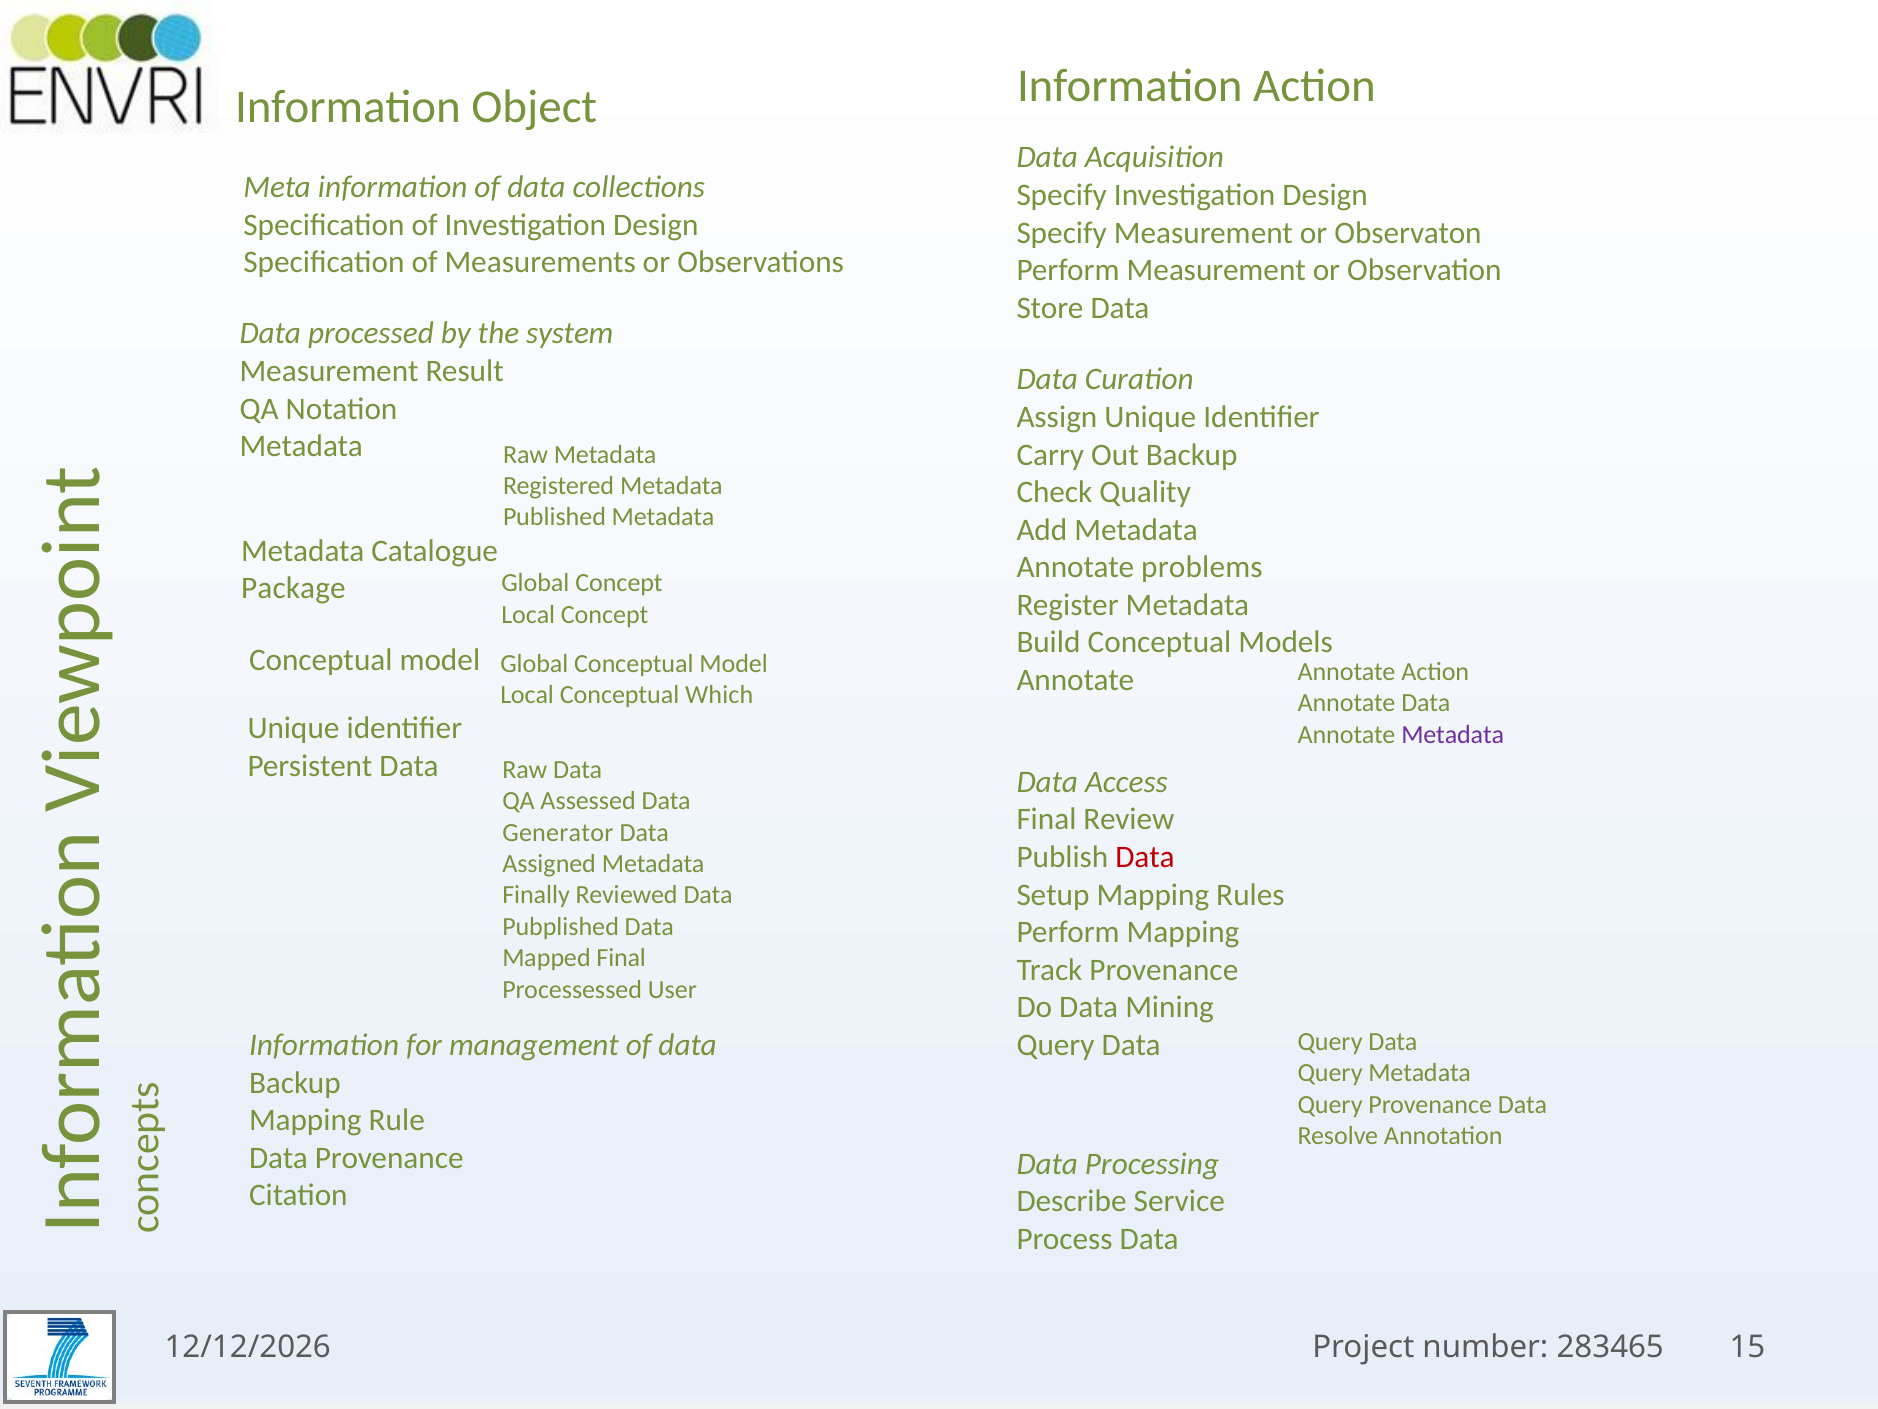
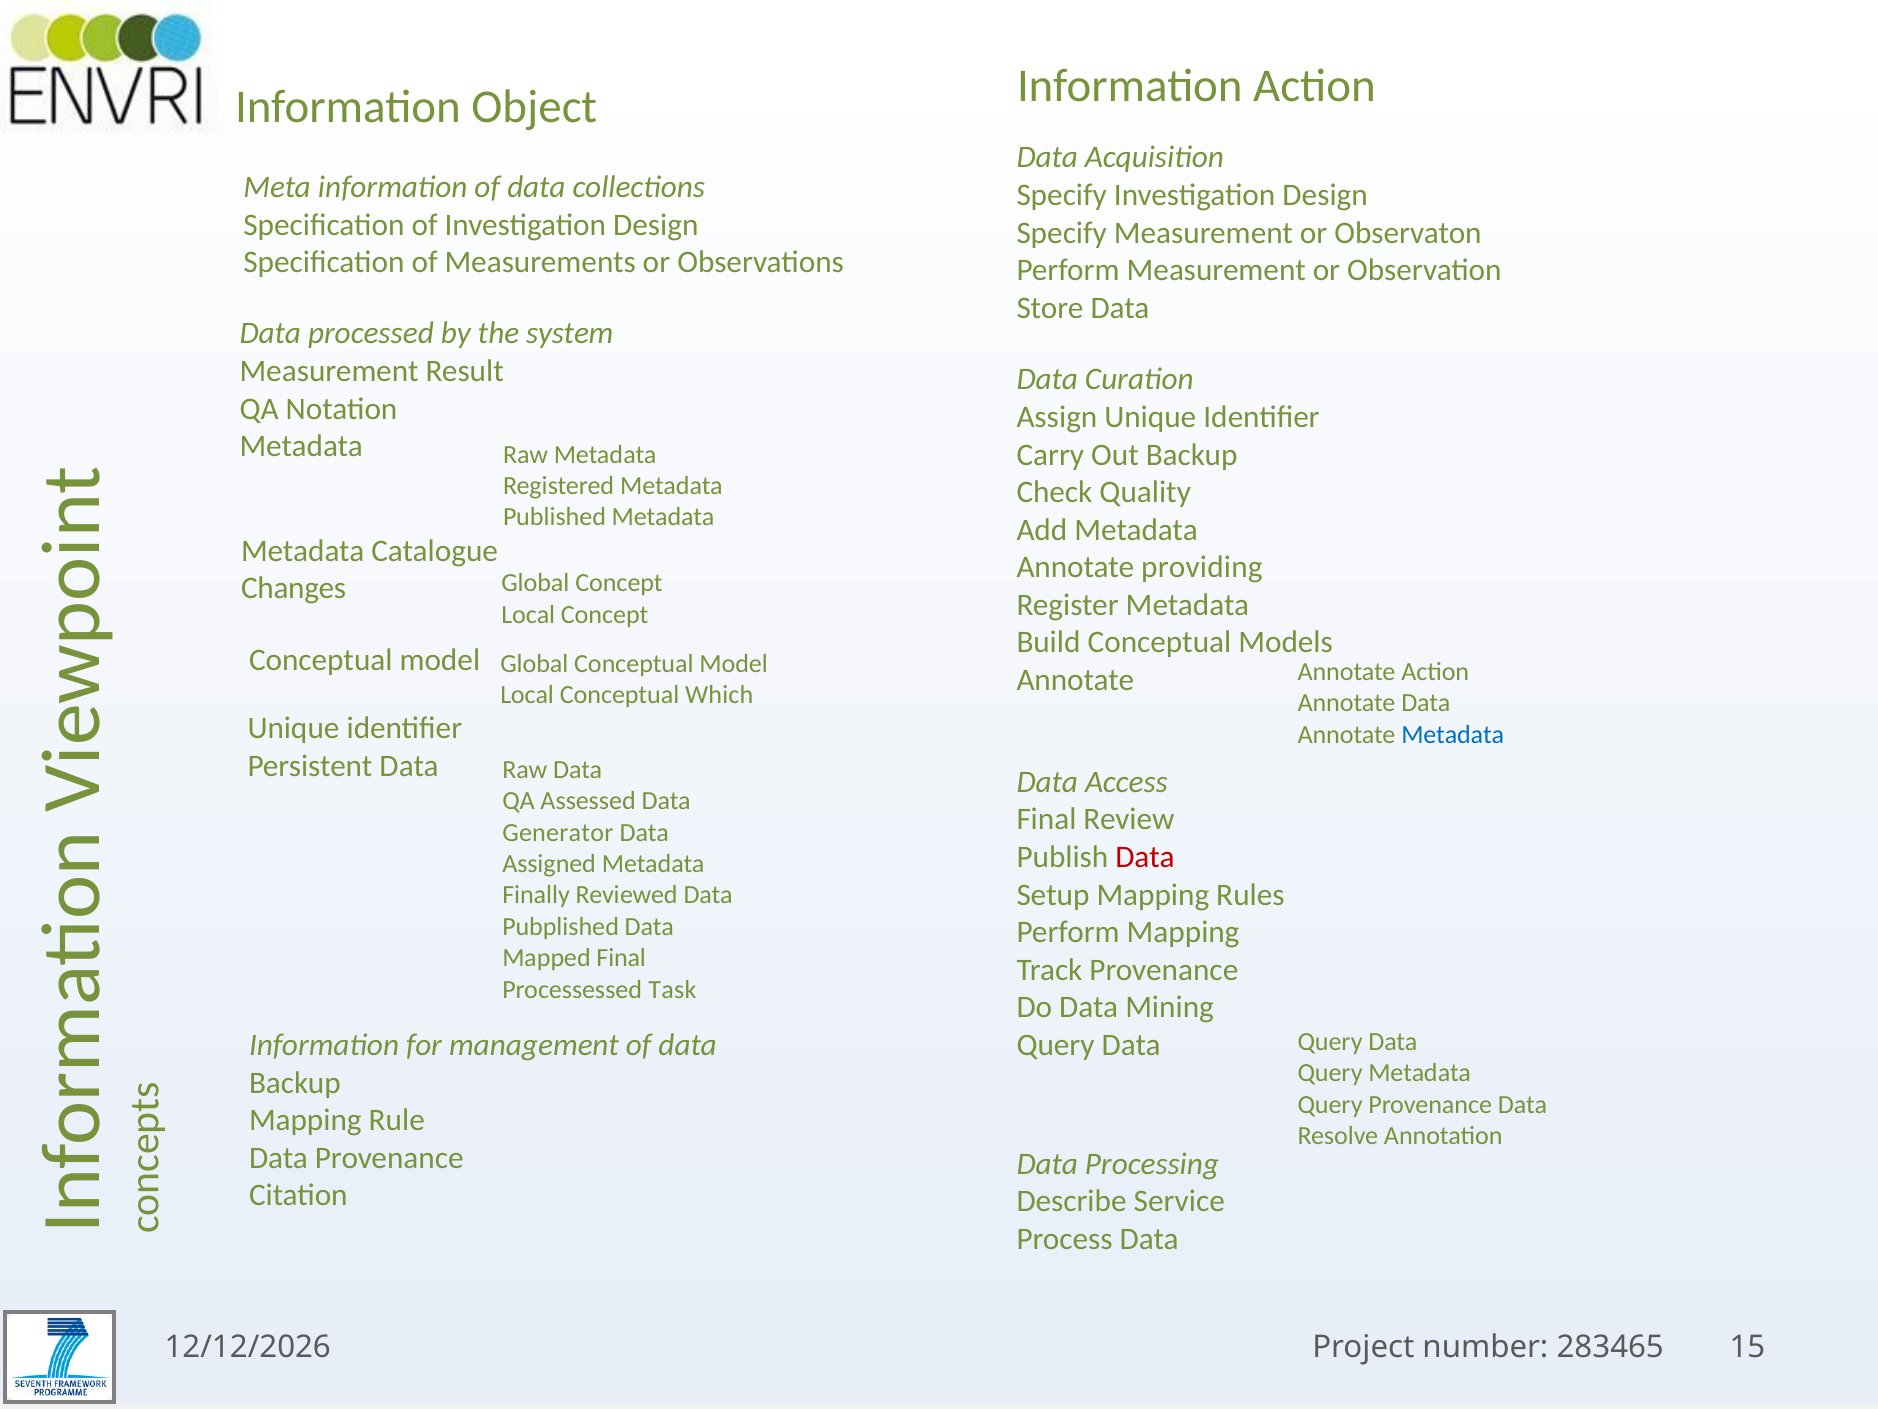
problems: problems -> providing (1202, 567)
Package: Package -> Changes (294, 588)
Metadata colour: purple -> blue (1453, 734)
User: User -> Task (672, 989)
